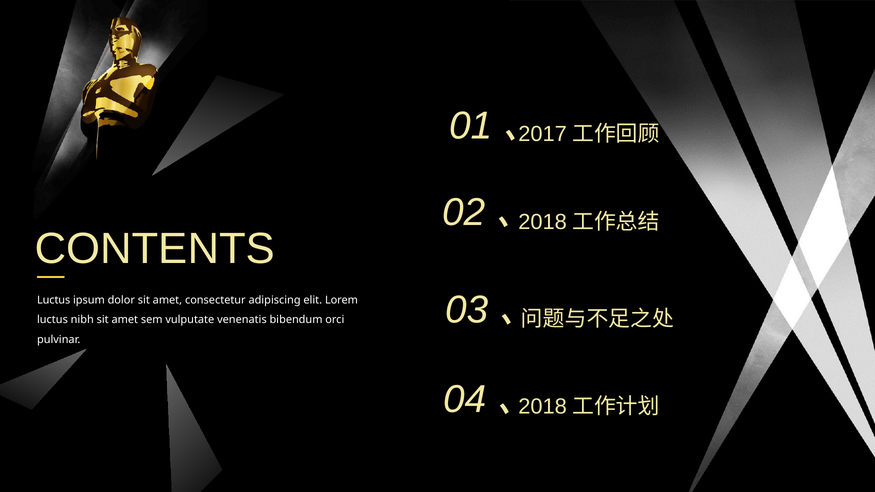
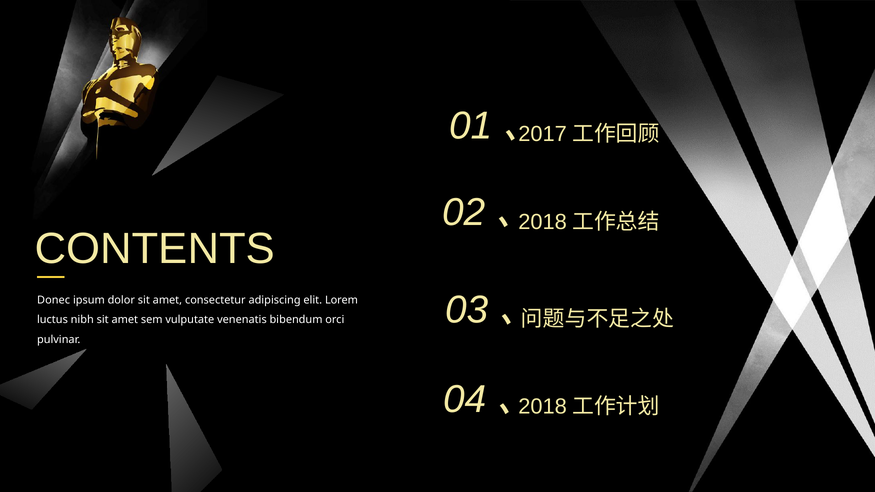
Luctus: Luctus -> Donec (54, 300)
